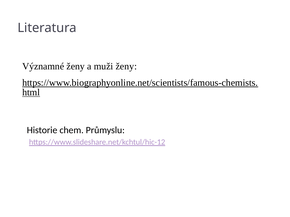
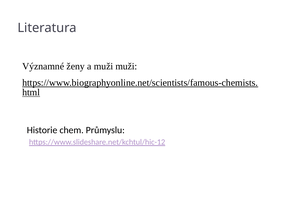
muži ženy: ženy -> muži (126, 66)
